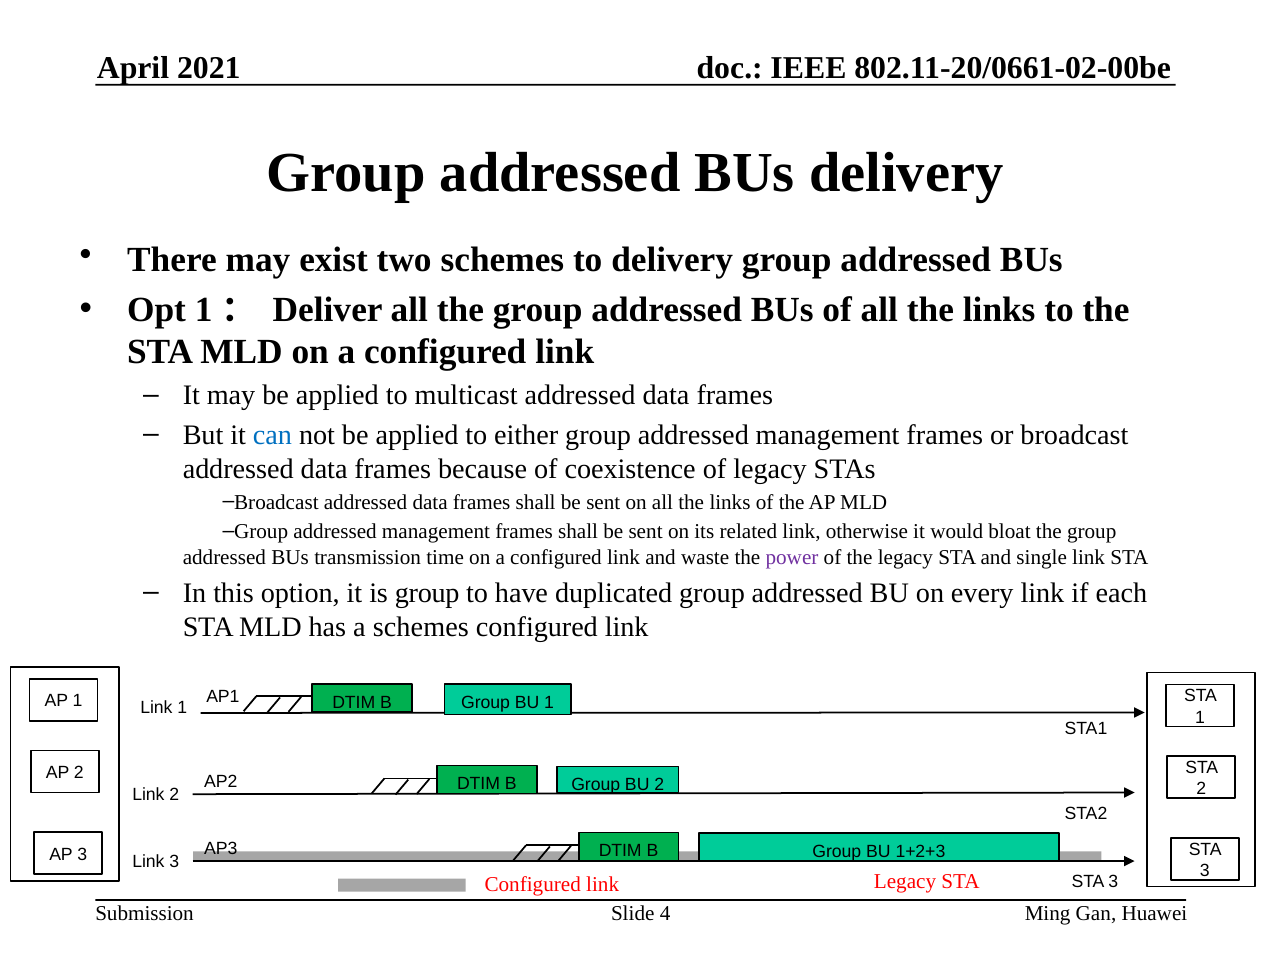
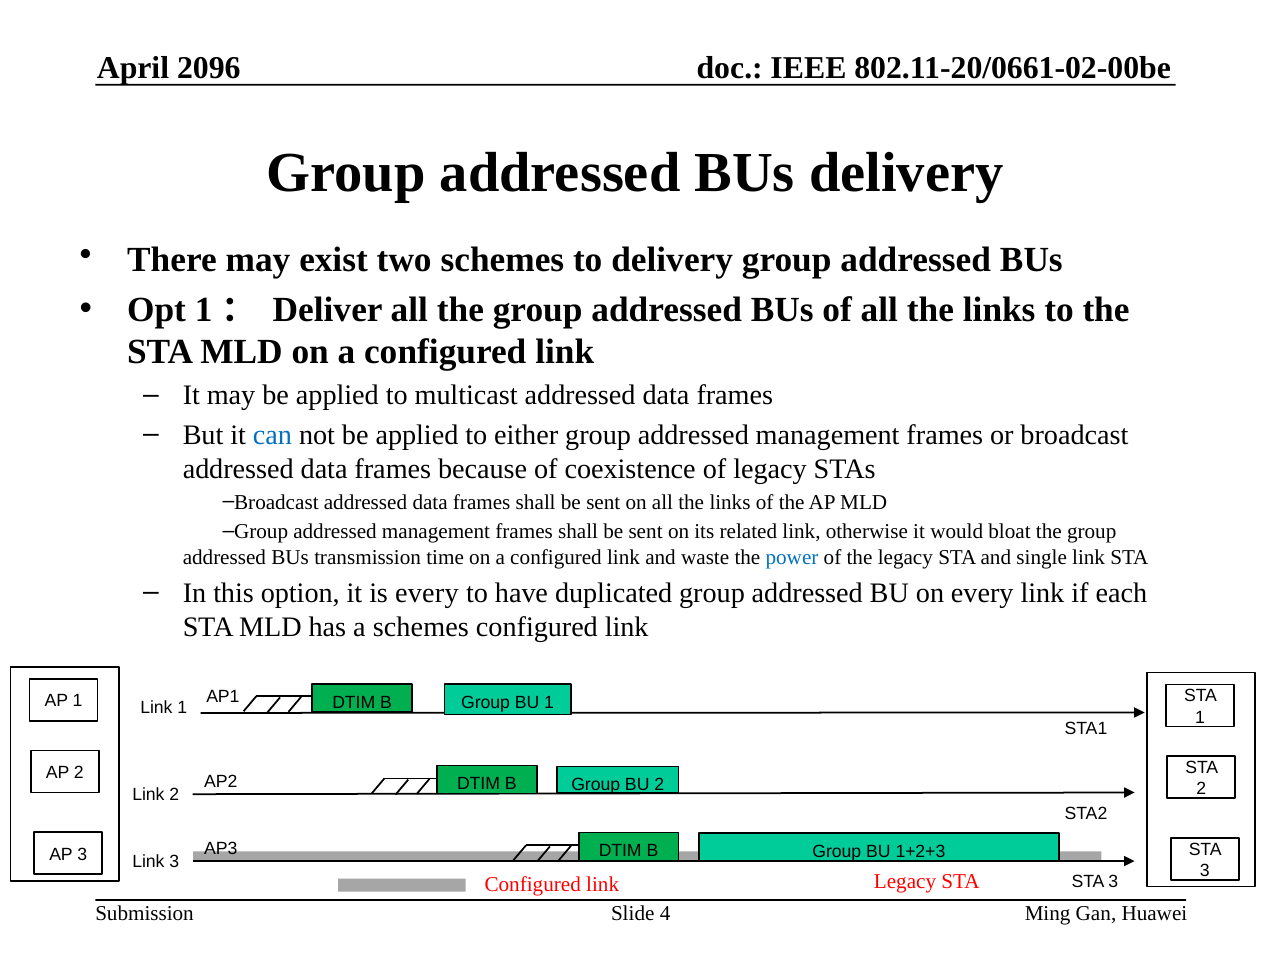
2021: 2021 -> 2096 (209, 68)
power colour: purple -> blue (792, 557)
is group: group -> every (427, 593)
